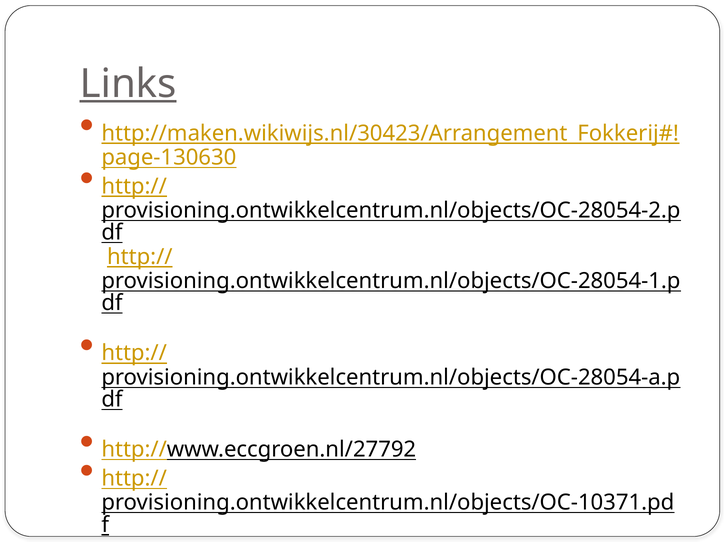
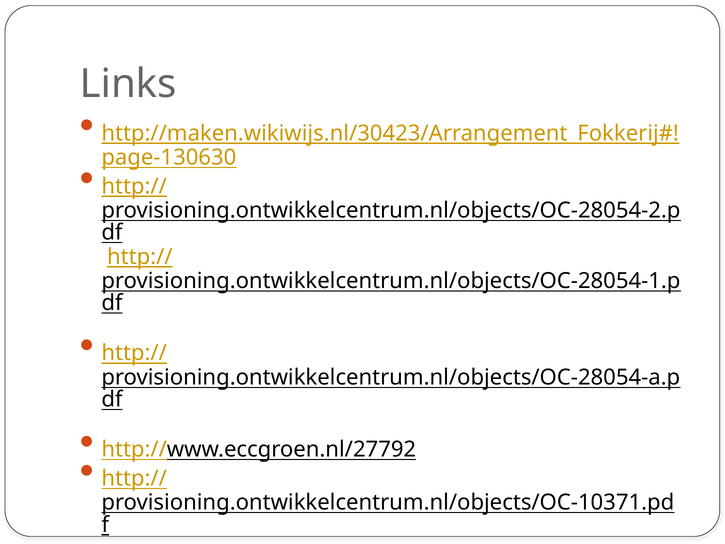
Links underline: present -> none (128, 84)
